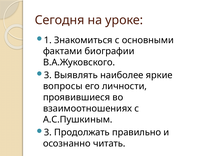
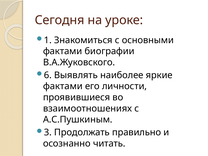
3: 3 -> 6 (48, 75)
вопросы: вопросы -> фактами (63, 86)
